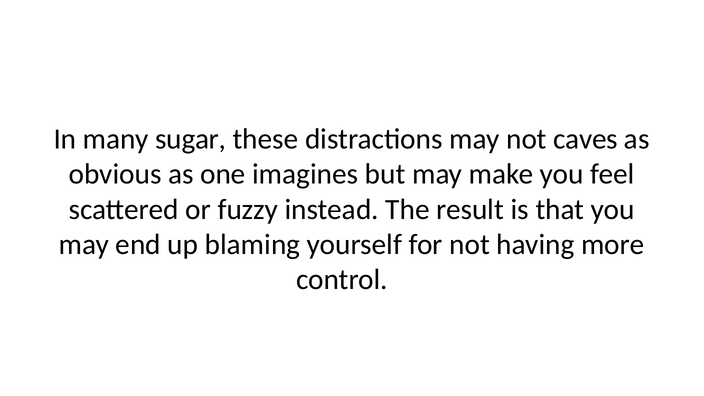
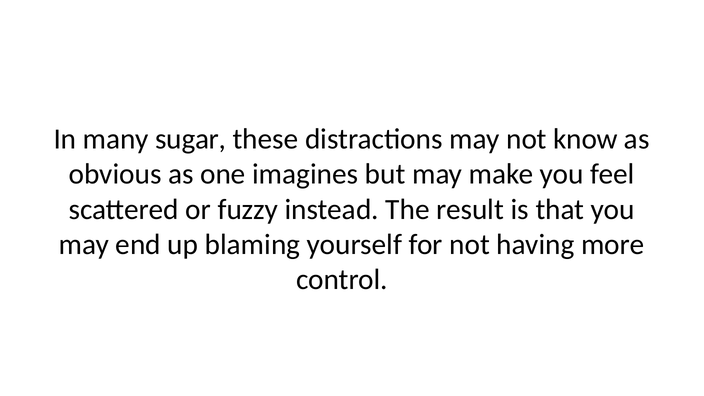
caves: caves -> know (585, 139)
